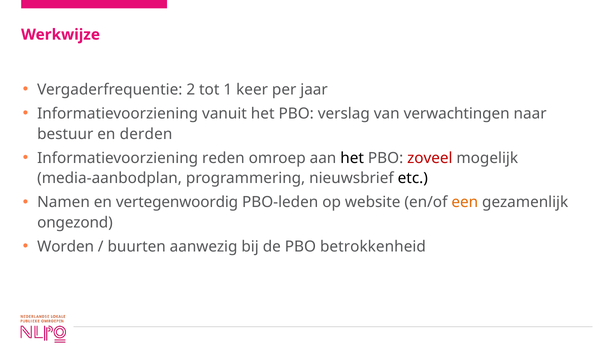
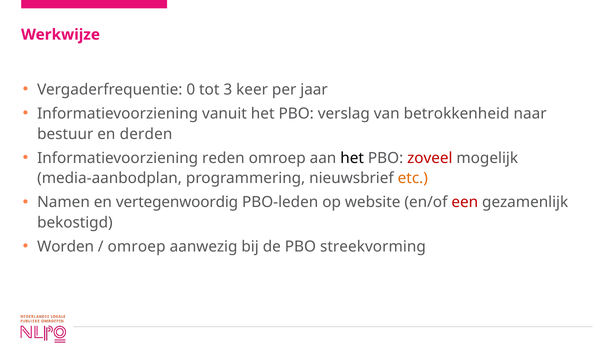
2: 2 -> 0 (191, 90)
1: 1 -> 3 (228, 90)
verwachtingen: verwachtingen -> betrokkenheid (457, 114)
etc colour: black -> orange (413, 178)
een colour: orange -> red (465, 202)
ongezond: ongezond -> bekostigd (75, 222)
buurten: buurten -> omroep (137, 246)
betrokkenheid: betrokkenheid -> streekvorming (373, 246)
